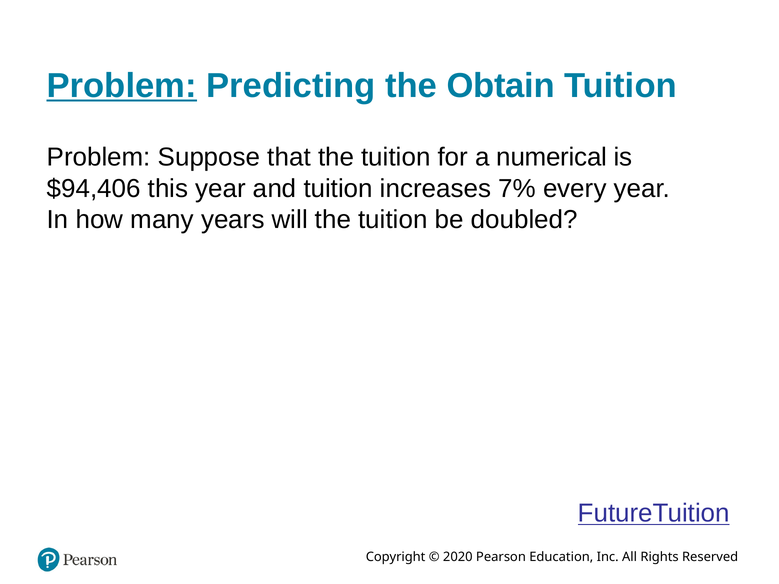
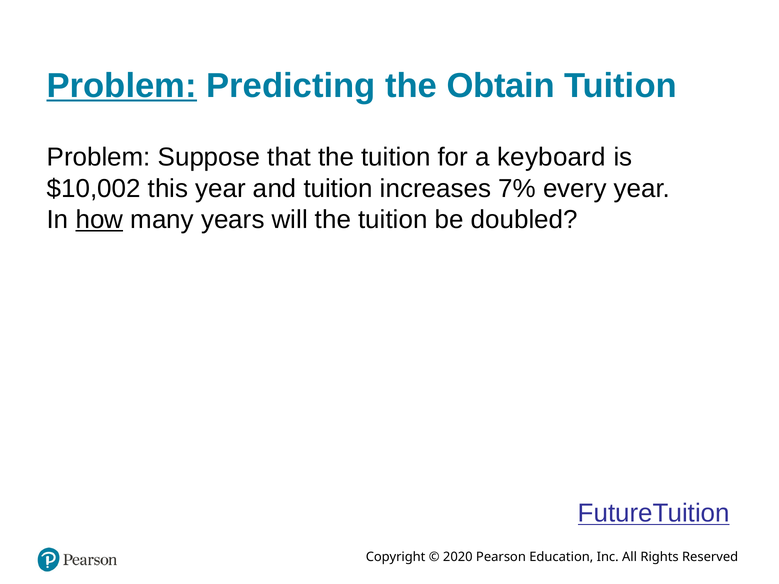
numerical: numerical -> keyboard (551, 157)
$94,406: $94,406 -> $10,002 (94, 189)
how underline: none -> present (99, 220)
